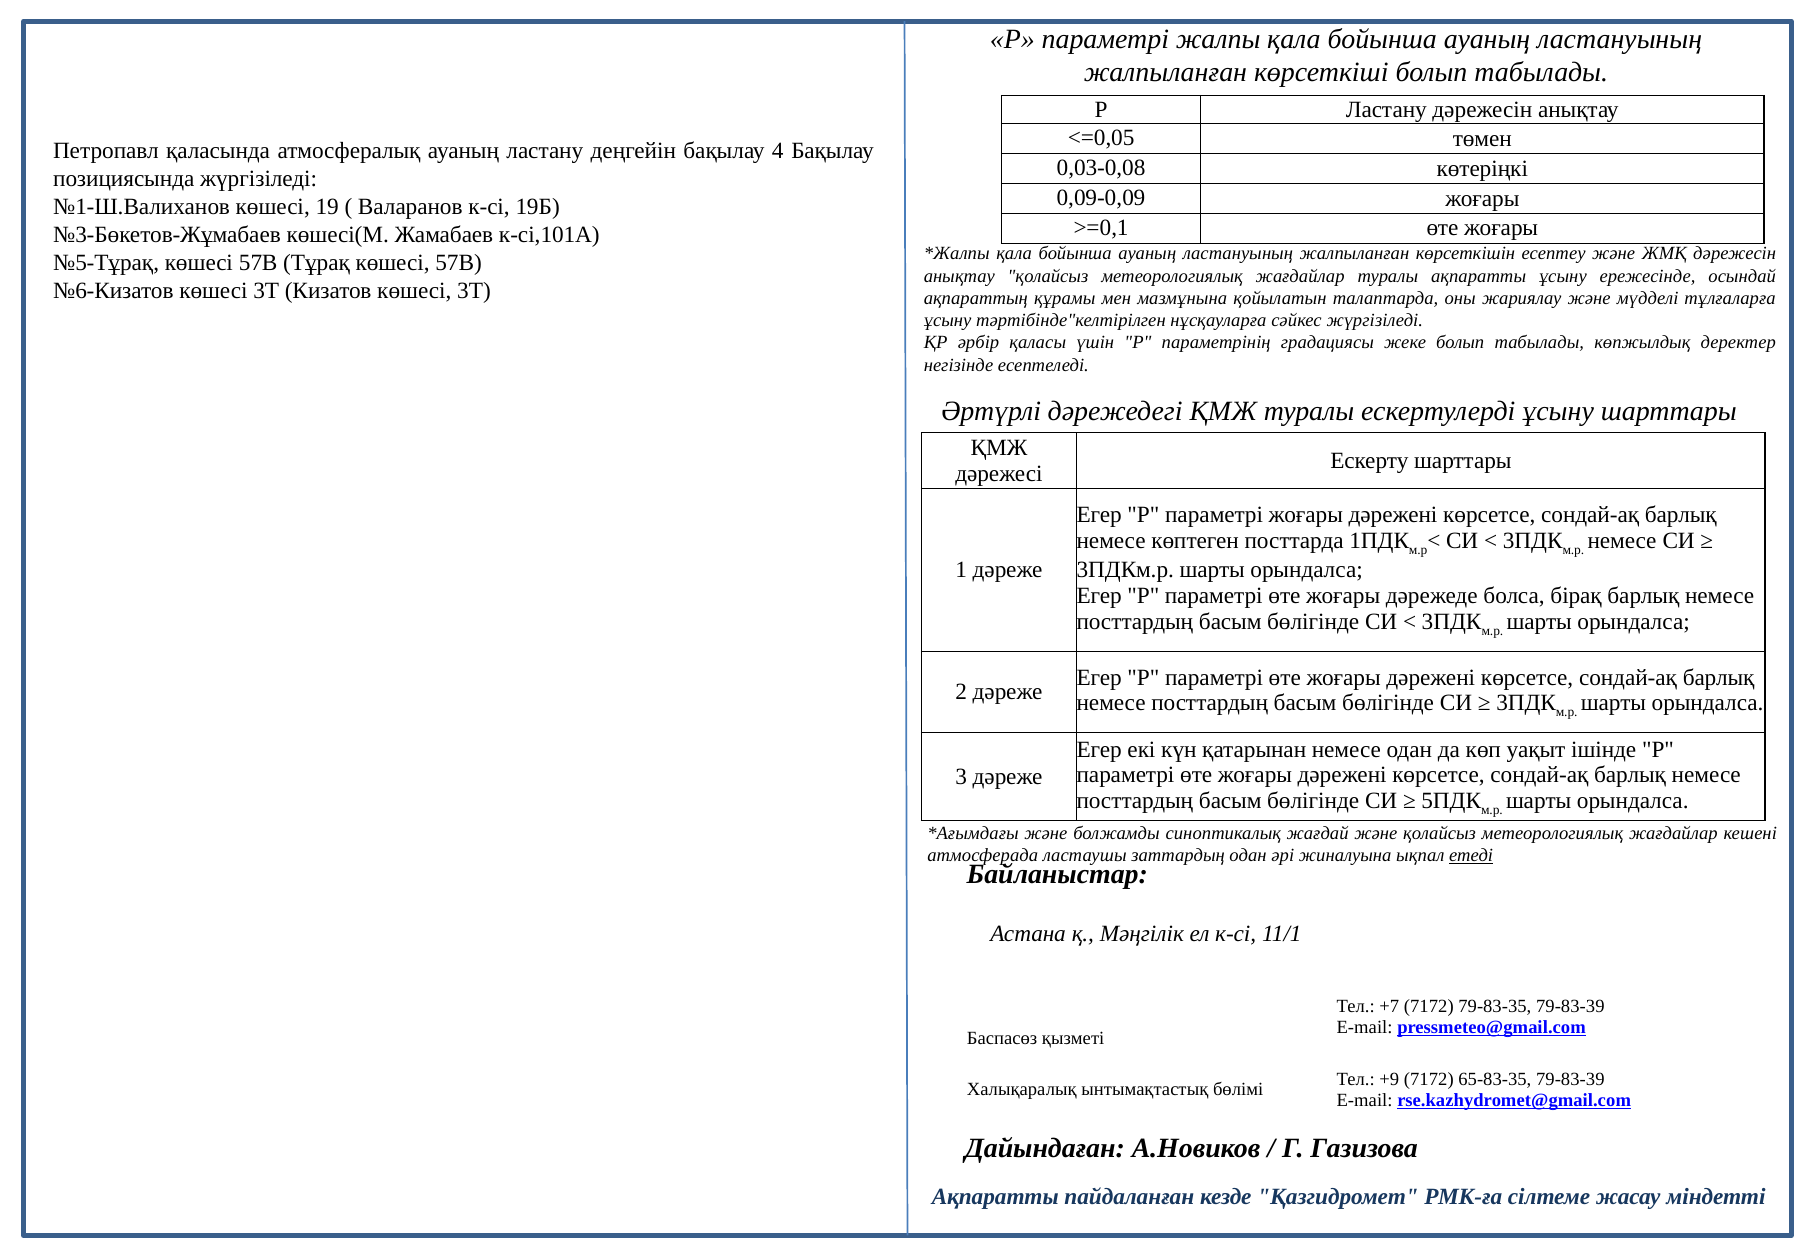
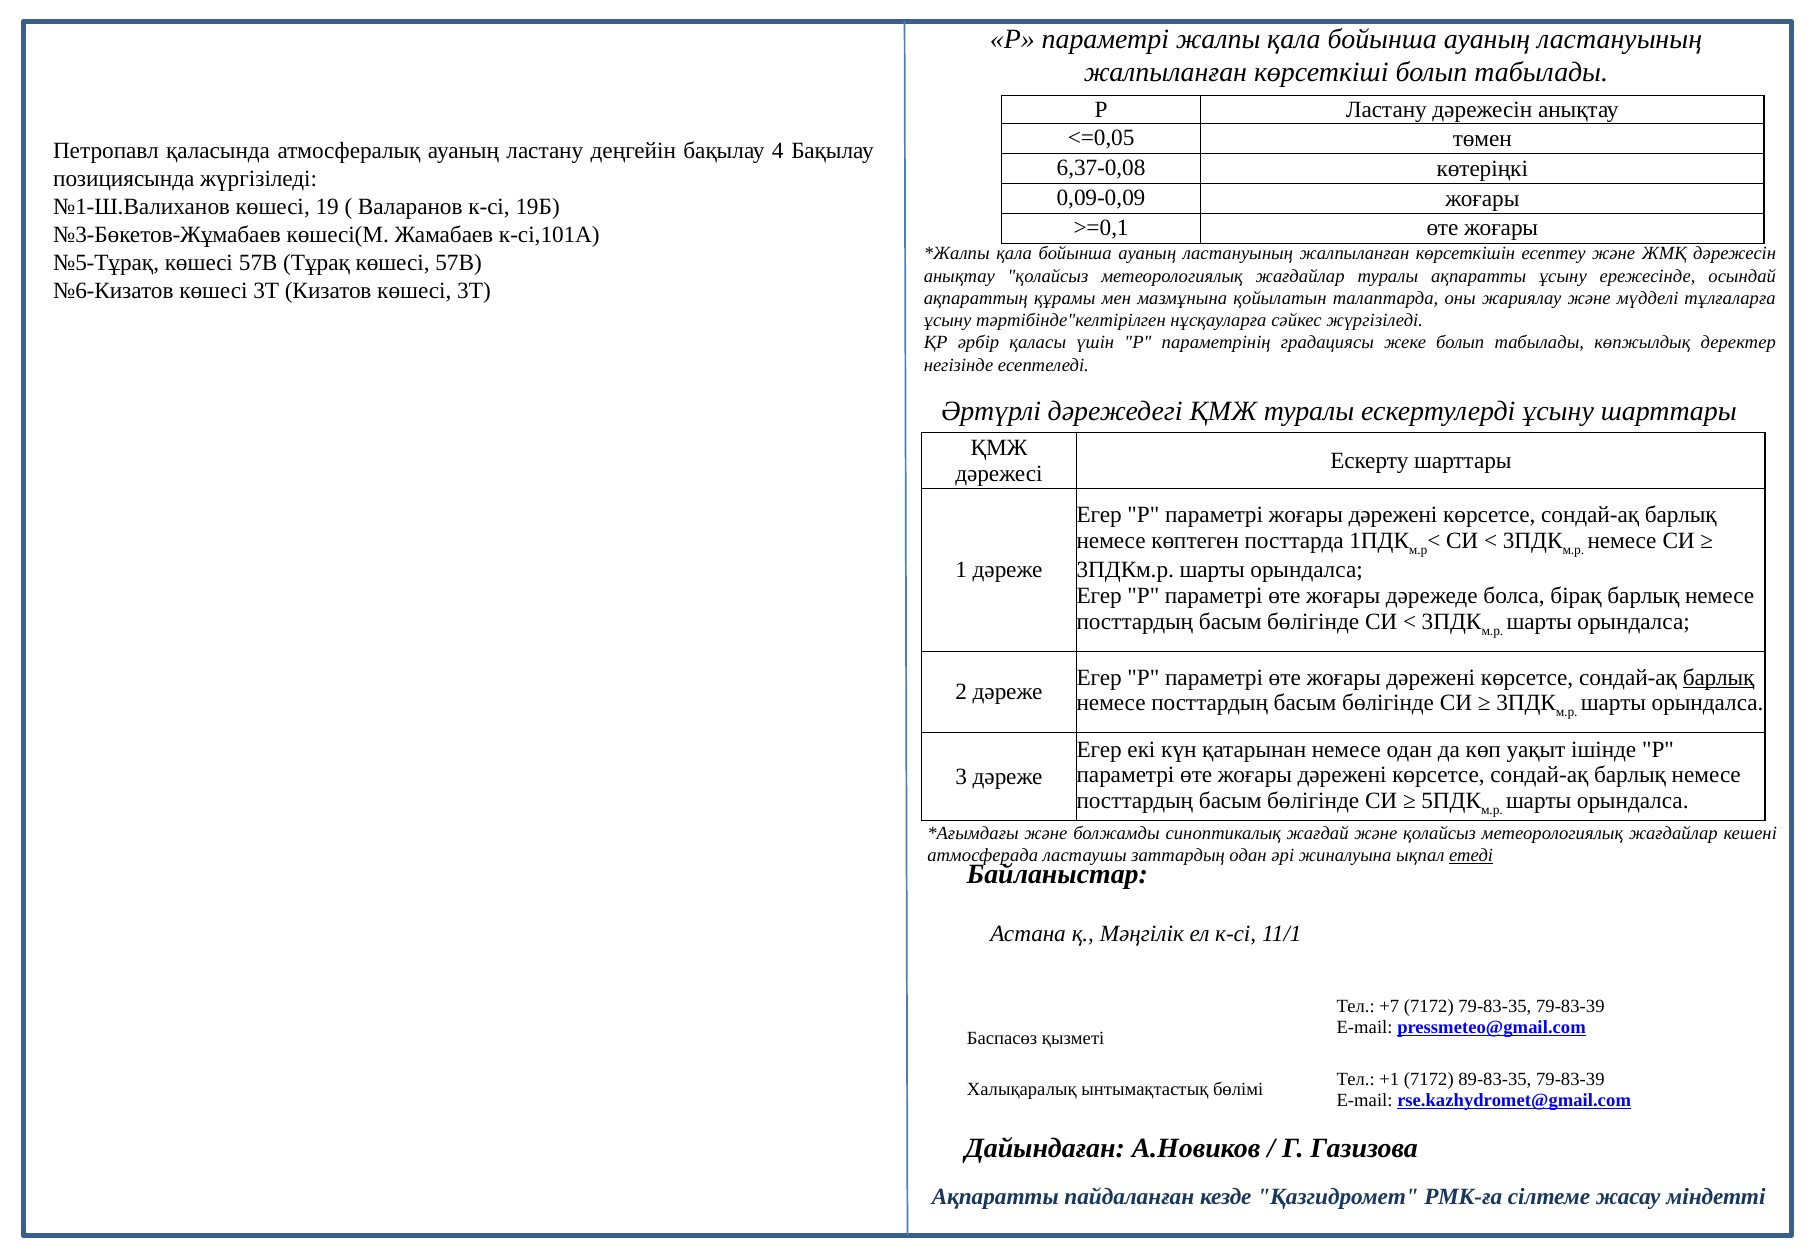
0,03-0,08: 0,03-0,08 -> 6,37-0,08 (1101, 168)
барлық underline: none -> present (1719, 677)
+9: +9 -> +1 (1389, 1079)
65-83-35: 65-83-35 -> 89-83-35 (1495, 1079)
